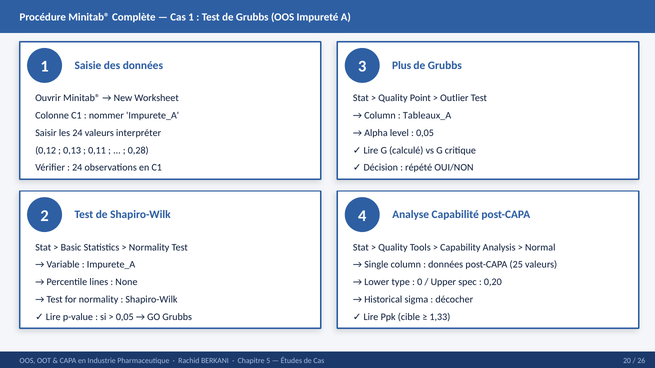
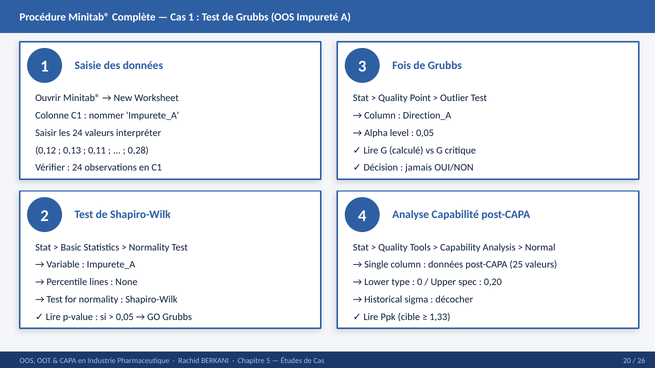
Plus: Plus -> Fois (402, 66)
Tableaux_A: Tableaux_A -> Direction_A (427, 116)
répété: répété -> jamais (419, 168)
